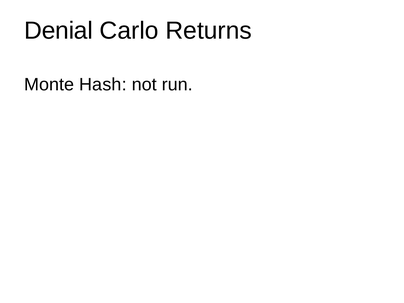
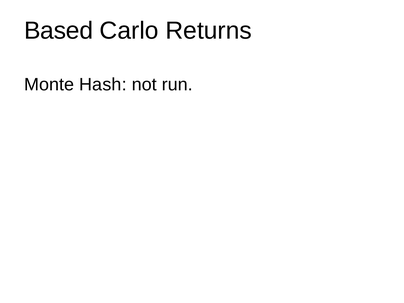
Denial: Denial -> Based (59, 31)
